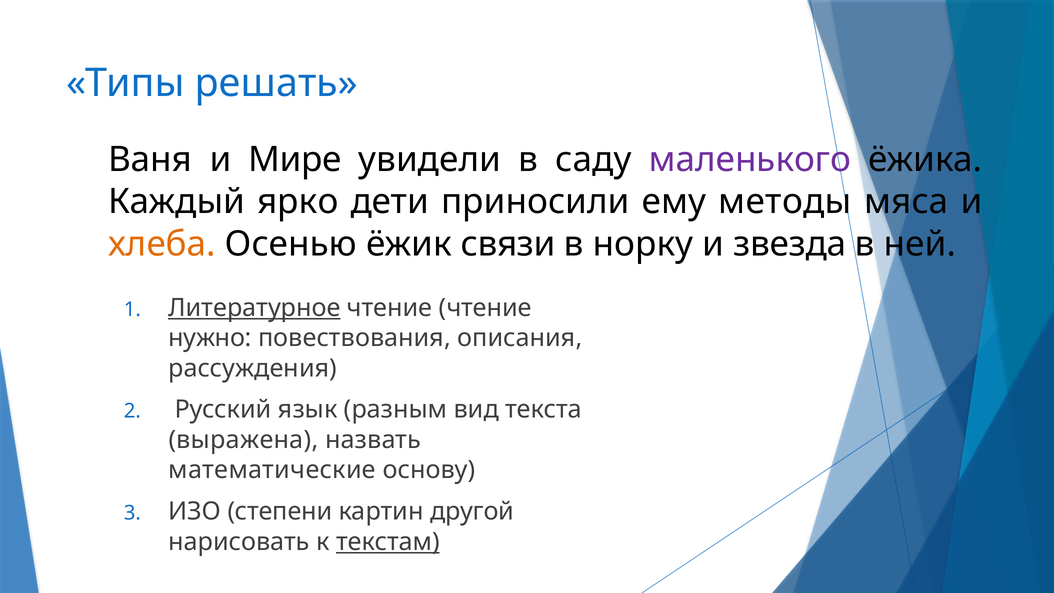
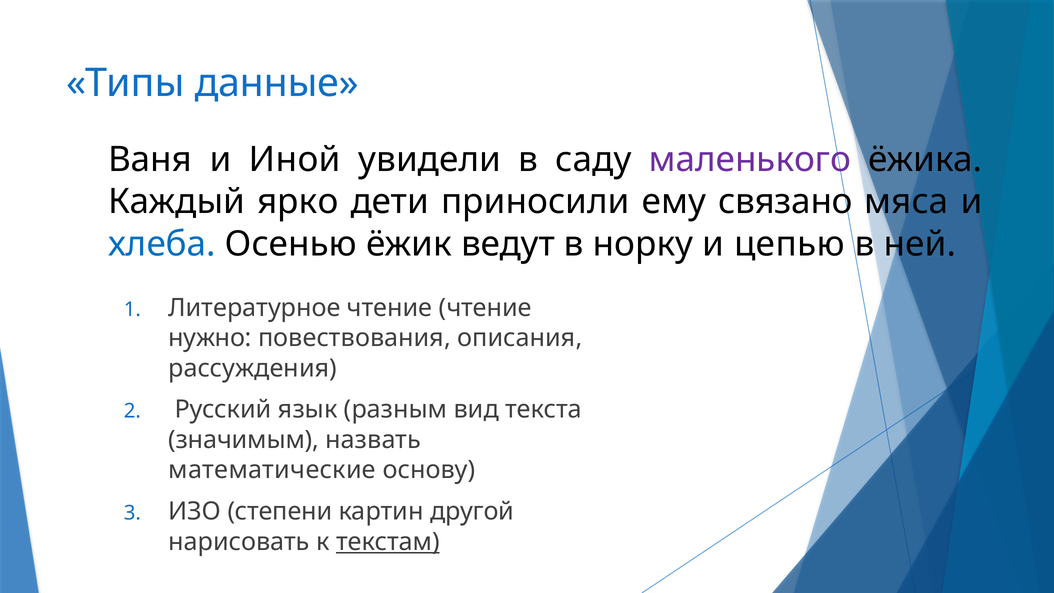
решать: решать -> данные (277, 83)
Мире: Мире -> Иной (295, 160)
методы: методы -> связано (785, 202)
хлеба colour: orange -> blue (162, 244)
связи: связи -> ведут (508, 244)
звезда: звезда -> цепью (789, 244)
Литературное underline: present -> none (254, 308)
выражена: выражена -> значимым (244, 440)
